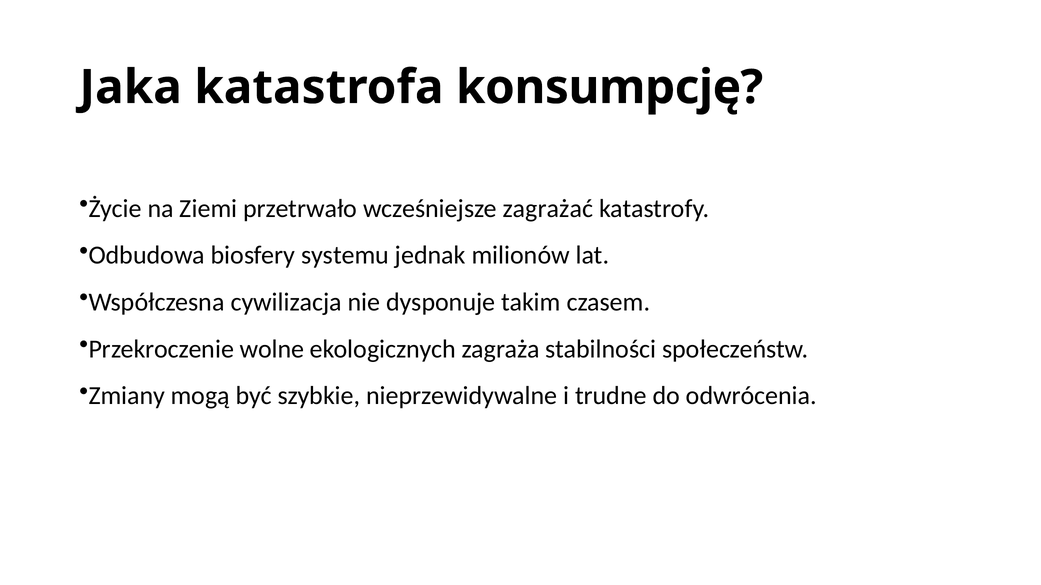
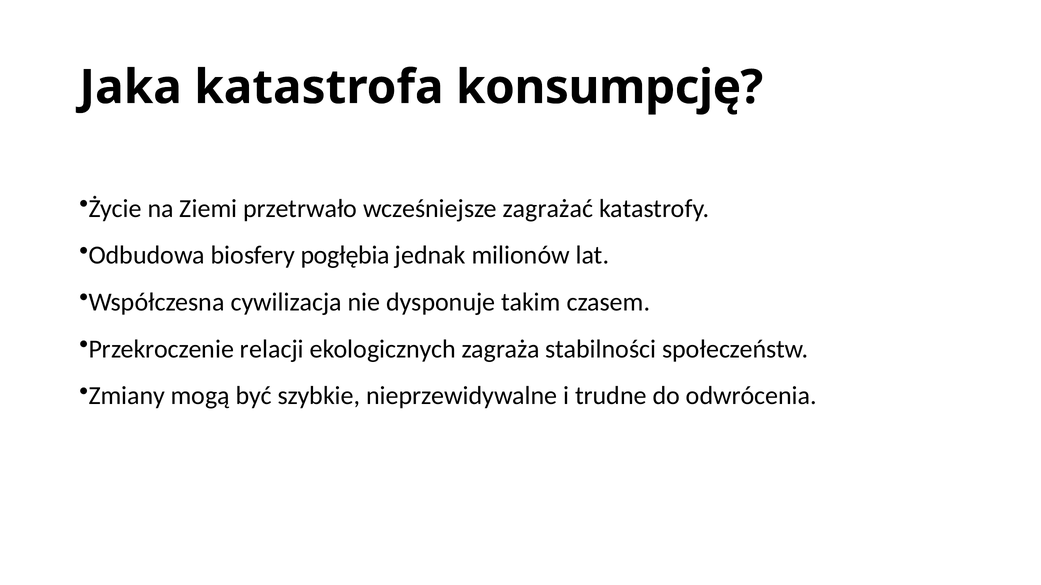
systemu: systemu -> pogłębia (345, 256)
wolne: wolne -> relacji (272, 349)
